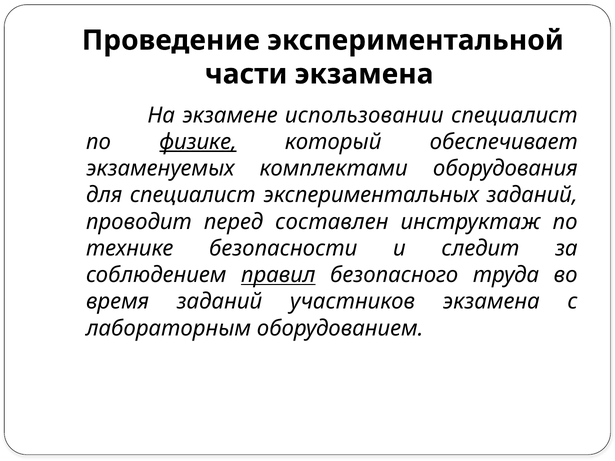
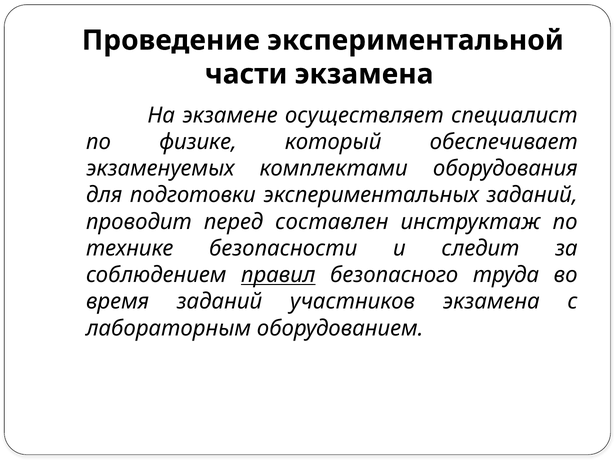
использовании: использовании -> осуществляет (364, 115)
физике underline: present -> none (198, 142)
для специалист: специалист -> подготовки (193, 195)
